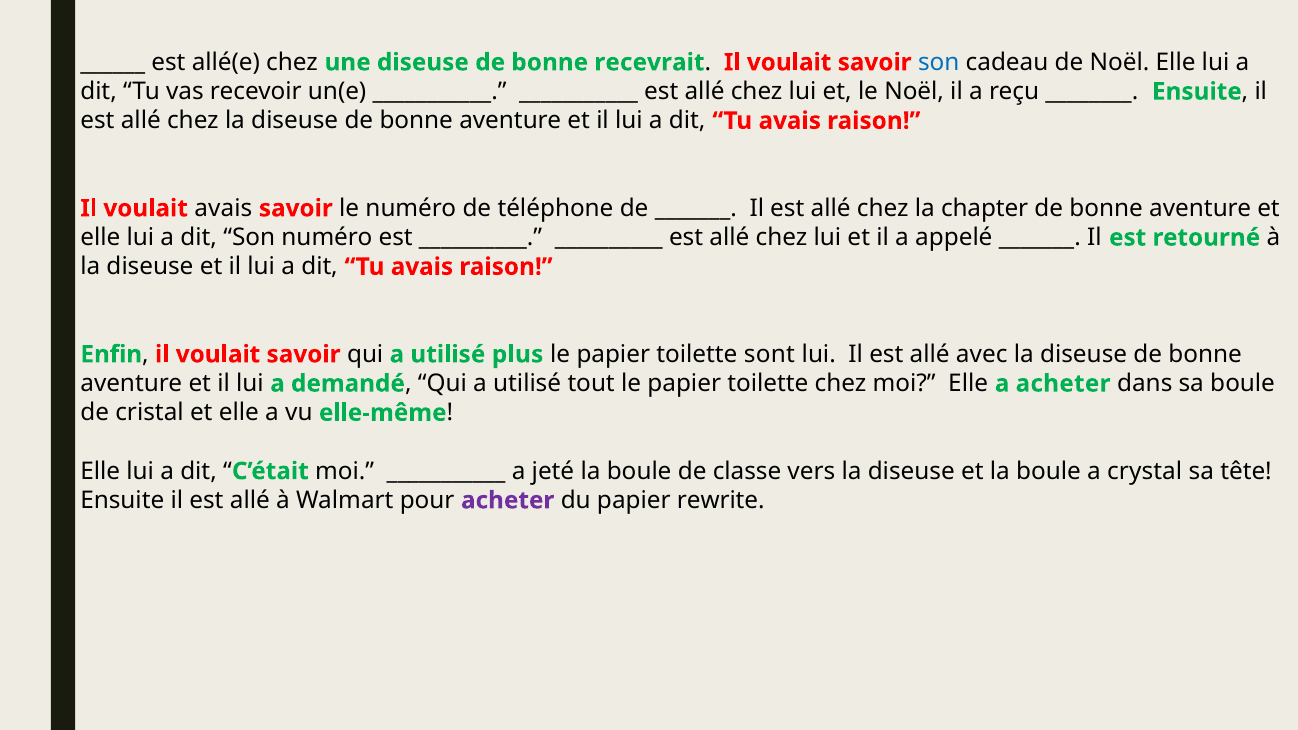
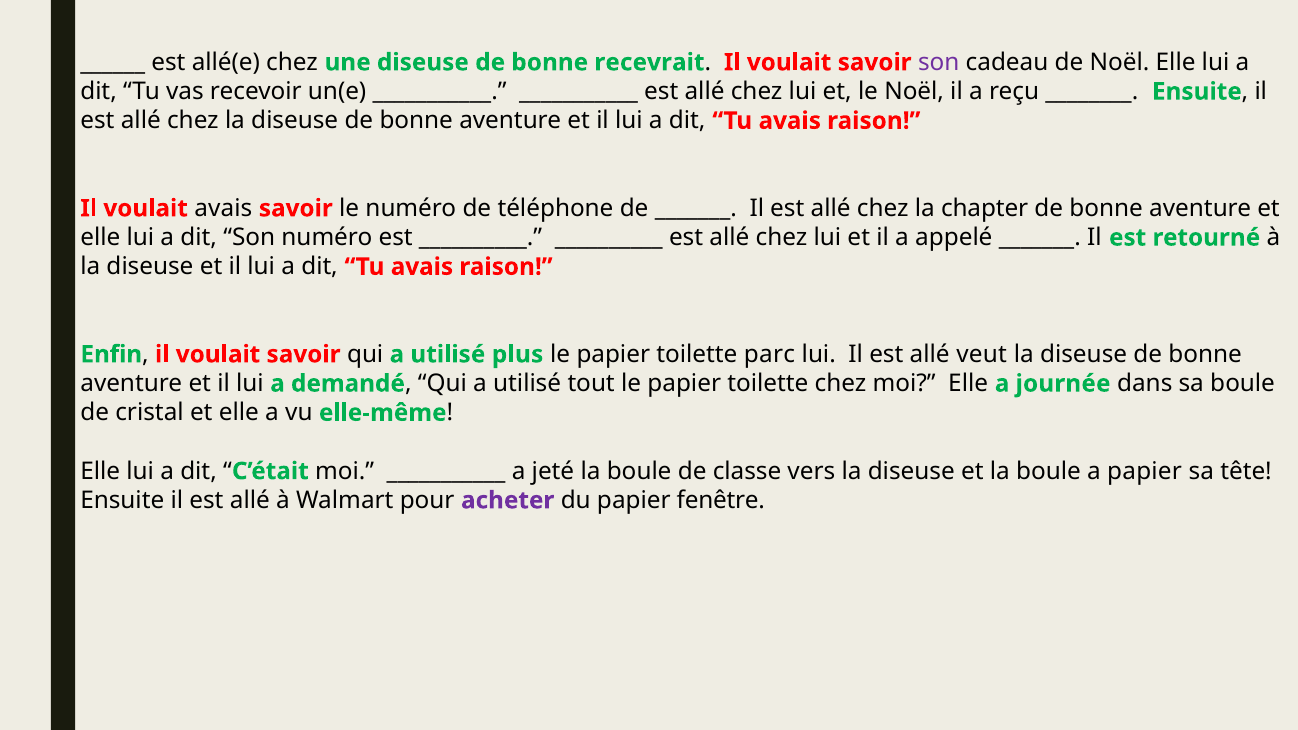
son colour: blue -> purple (939, 62)
sont: sont -> parc (769, 354)
avec: avec -> veut (982, 354)
a acheter: acheter -> journée (1063, 384)
a crystal: crystal -> papier (1145, 471)
rewrite: rewrite -> fenêtre (721, 500)
